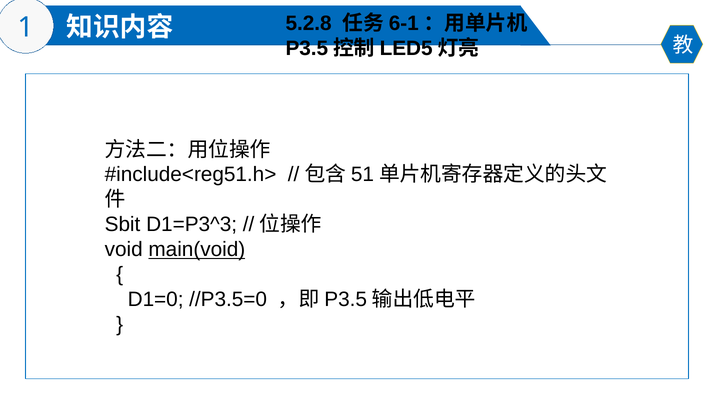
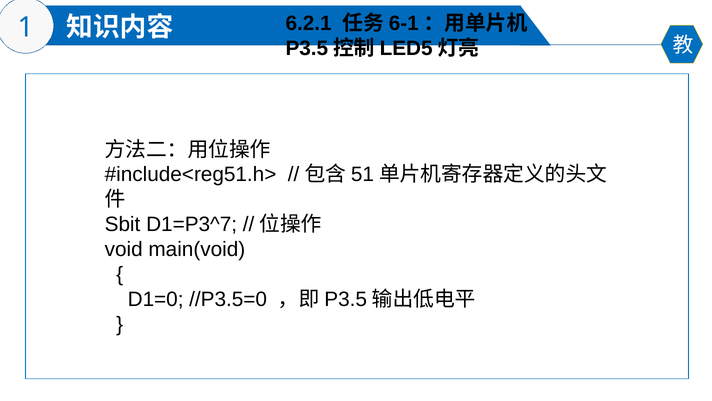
5.2.8: 5.2.8 -> 6.2.1 (309, 23)
D1=P3^3: D1=P3^3 -> D1=P3^7 (192, 224)
main(void underline: present -> none (197, 249)
